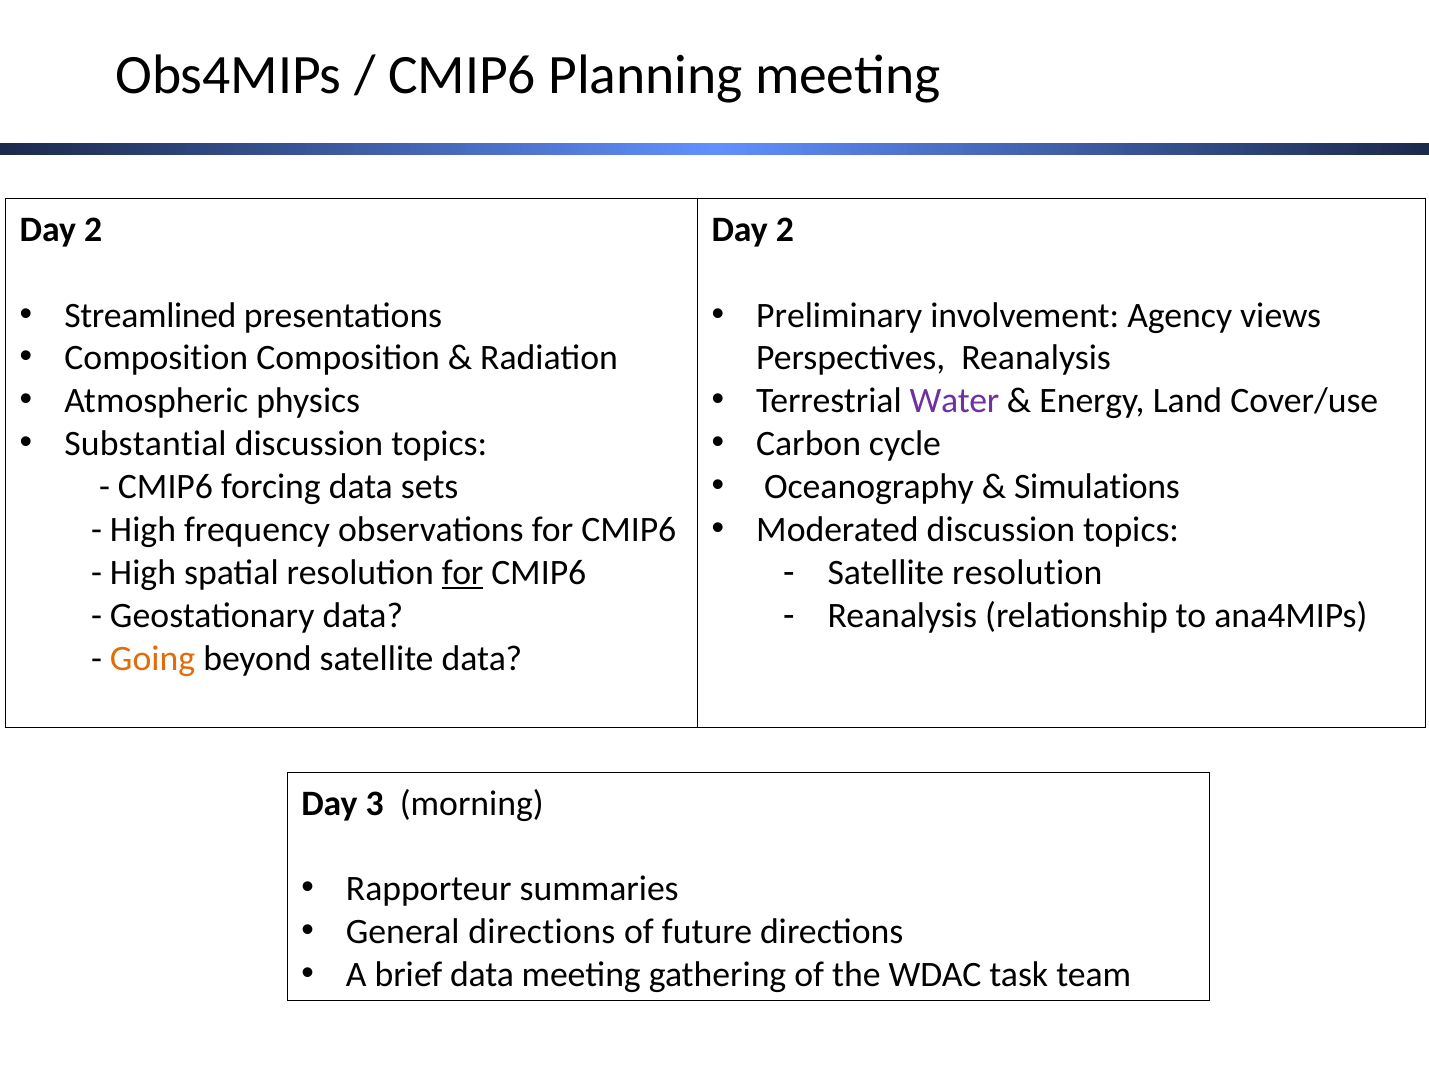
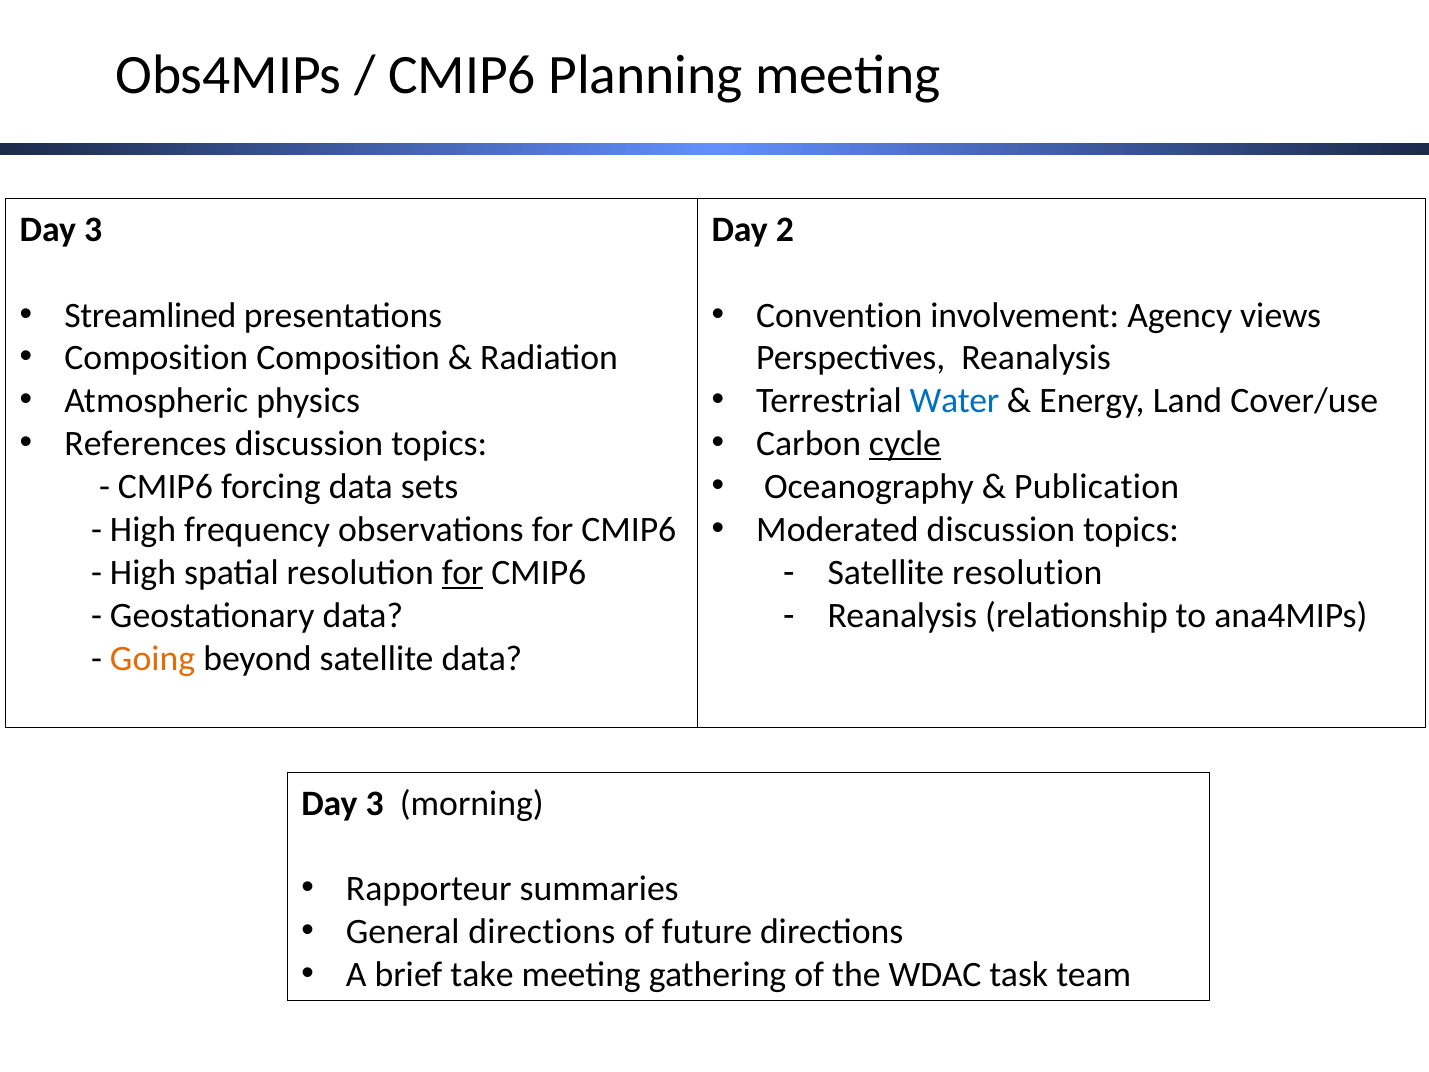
2: 2 -> 3 (93, 229)
Preliminary: Preliminary -> Convention (839, 315)
Water colour: purple -> blue (954, 401)
Substantial: Substantial -> References (146, 444)
cycle underline: none -> present (905, 444)
Simulations: Simulations -> Publication (1097, 487)
brief data: data -> take (482, 975)
